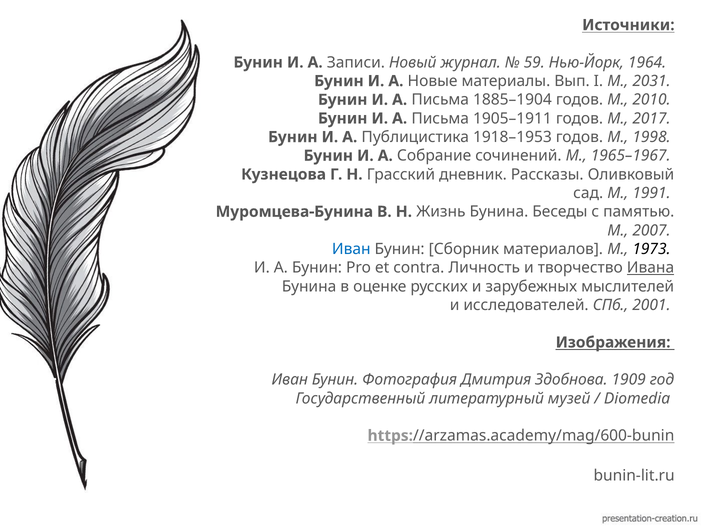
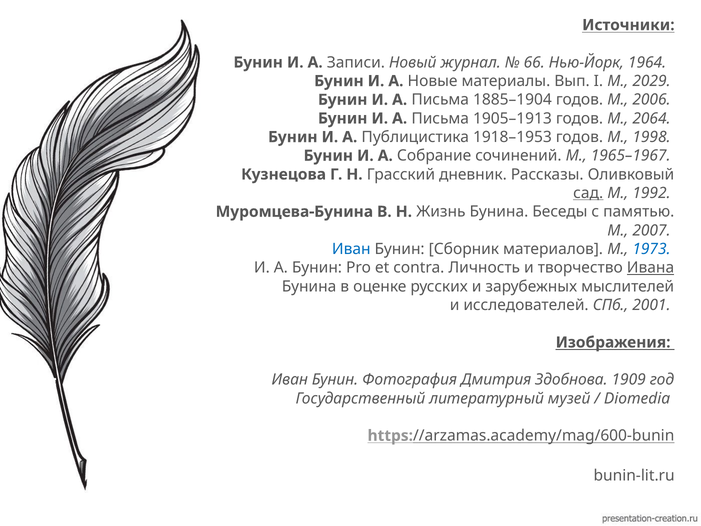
59: 59 -> 66 (534, 62)
2031: 2031 -> 2029 (651, 81)
2010: 2010 -> 2006 (651, 100)
1905–1911: 1905–1911 -> 1905–1913 (512, 118)
2017: 2017 -> 2064 (651, 118)
сад underline: none -> present (588, 193)
1991: 1991 -> 1992 (651, 193)
1973 colour: black -> blue (651, 249)
